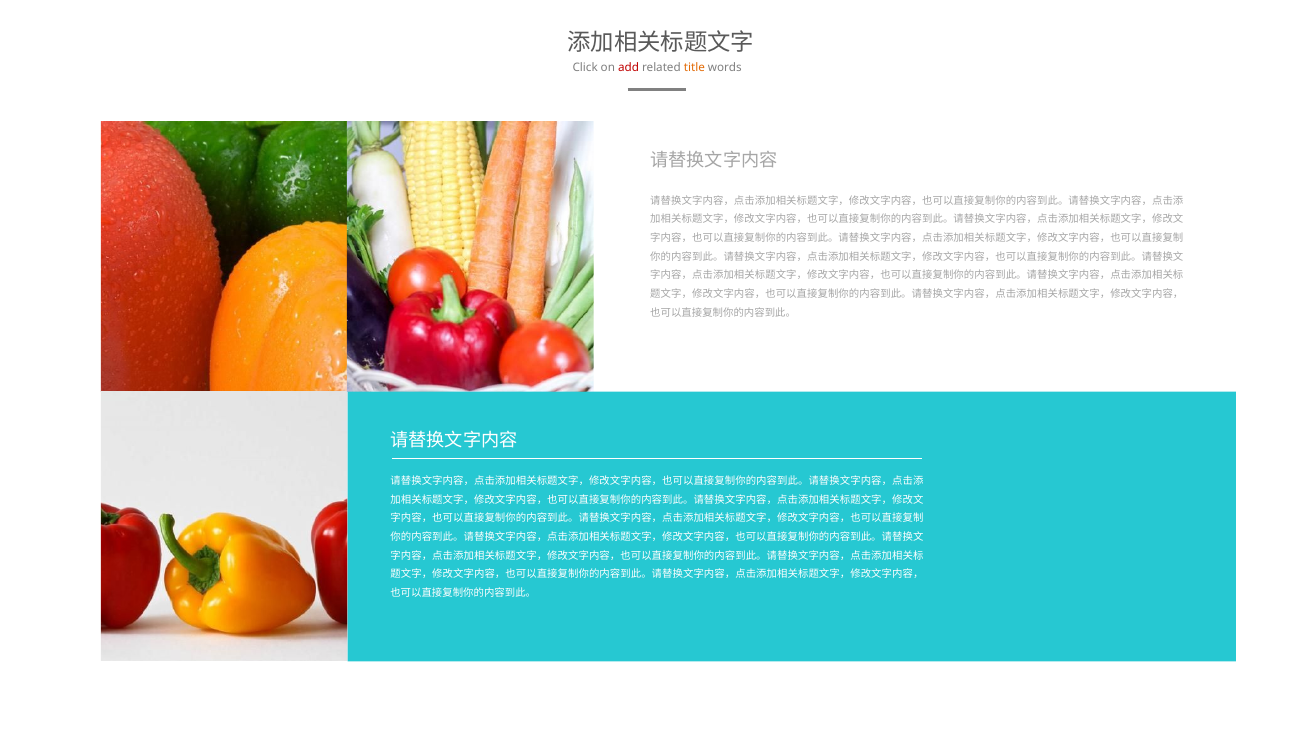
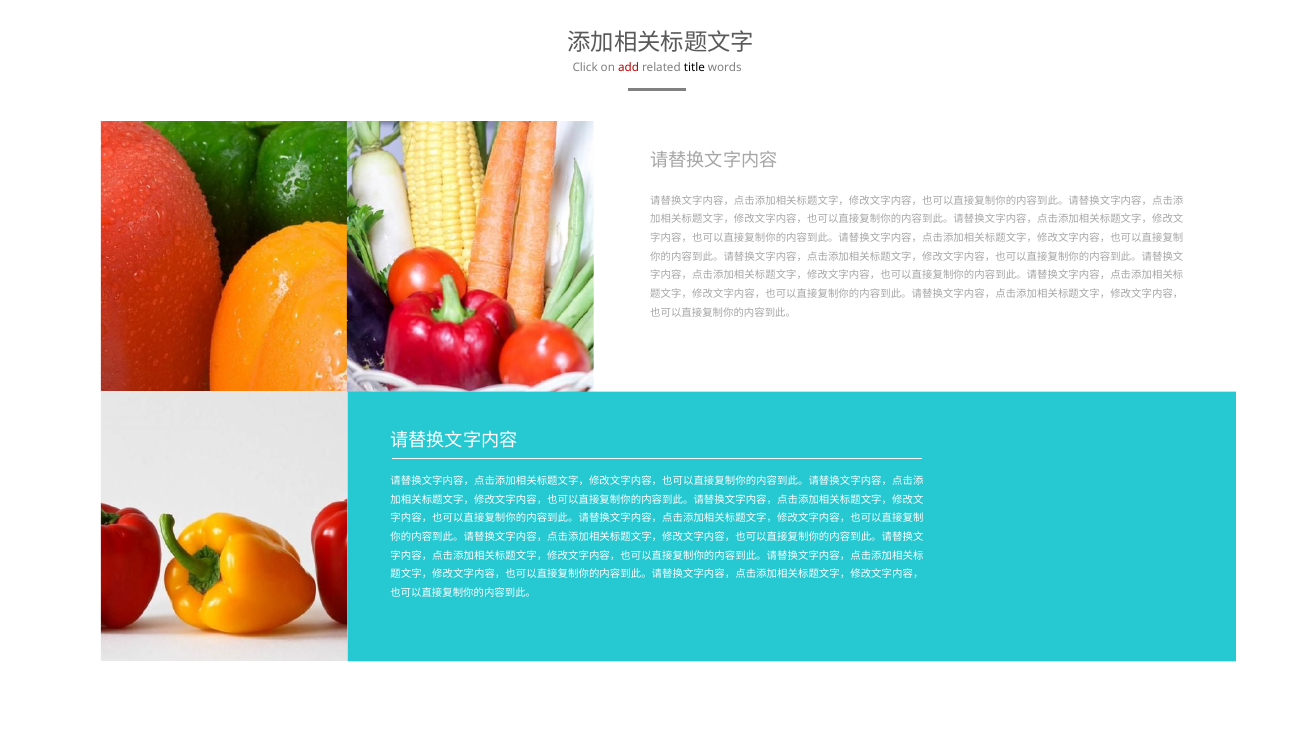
title colour: orange -> black (694, 67)
